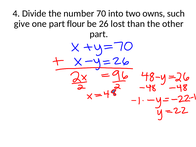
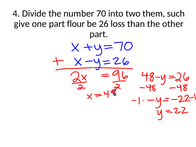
owns: owns -> them (154, 13)
lost: lost -> loss (118, 24)
